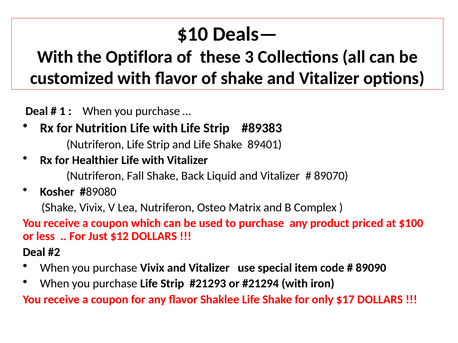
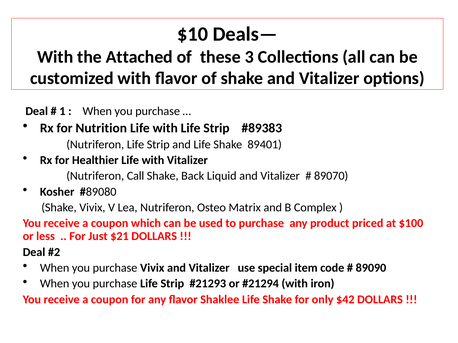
Optiflora: Optiflora -> Attached (139, 57)
Fall: Fall -> Call (136, 176)
$12: $12 -> $21 (120, 237)
$17: $17 -> $42 (345, 300)
